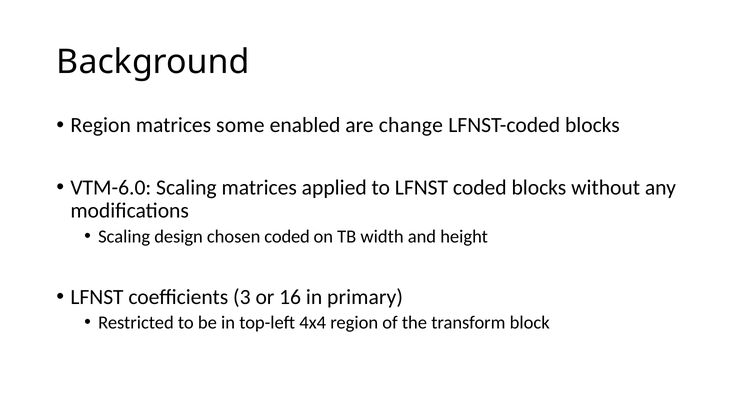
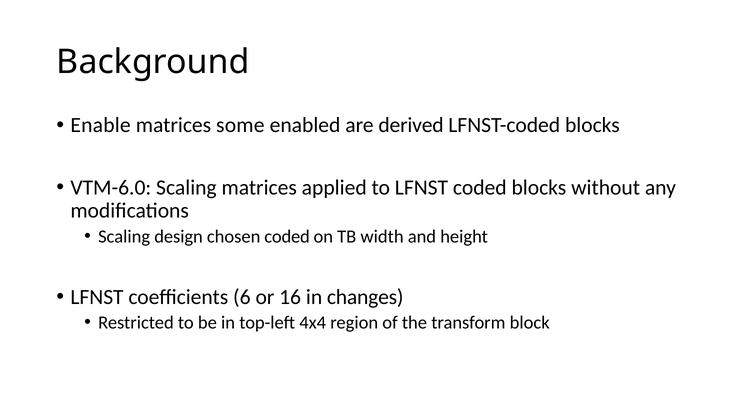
Region: Region -> Enable (101, 125)
change: change -> derived (411, 125)
3: 3 -> 6 (242, 297)
primary: primary -> changes (365, 297)
